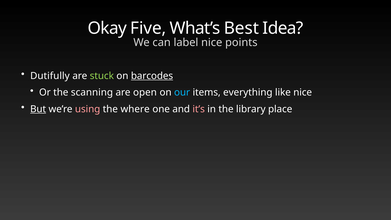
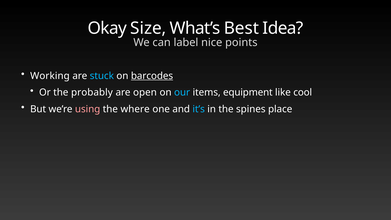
Five: Five -> Size (148, 28)
Dutifully: Dutifully -> Working (50, 76)
stuck colour: light green -> light blue (102, 76)
scanning: scanning -> probably (92, 92)
everything: everything -> equipment (248, 92)
like nice: nice -> cool (303, 92)
But underline: present -> none (38, 109)
it’s colour: pink -> light blue (199, 109)
library: library -> spines (251, 109)
